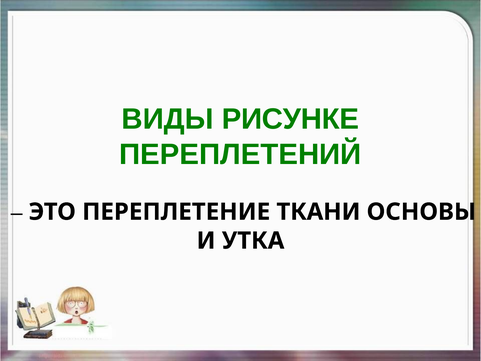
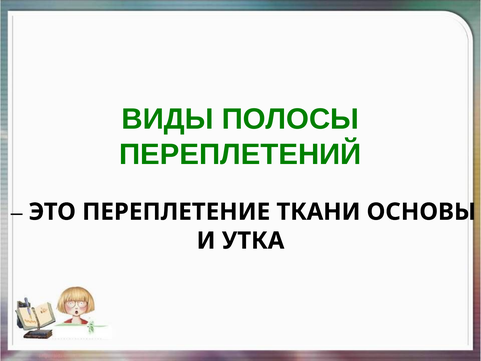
РИСУНКЕ: РИСУНКЕ -> ПОЛОСЫ (290, 119)
